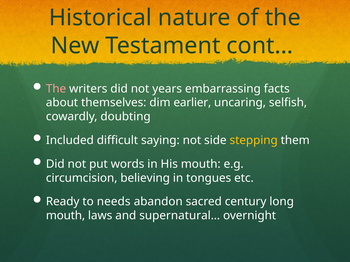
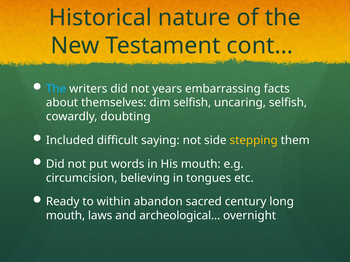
The colour: pink -> light blue (56, 89)
dim earlier: earlier -> selfish (192, 103)
needs: needs -> within (114, 202)
supernatural…: supernatural… -> archeological… (180, 216)
